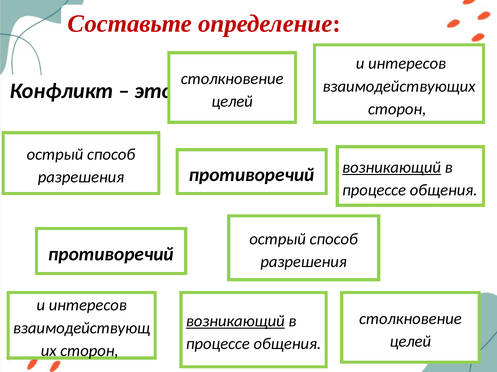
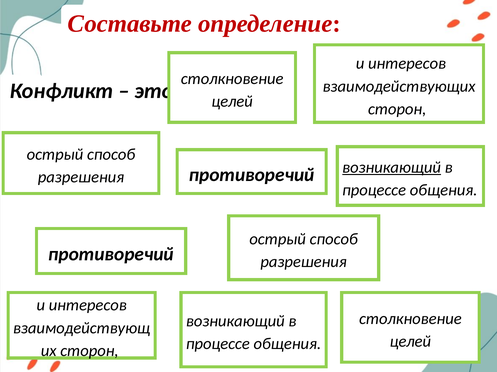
возникающий underline: present -> none (235, 322)
